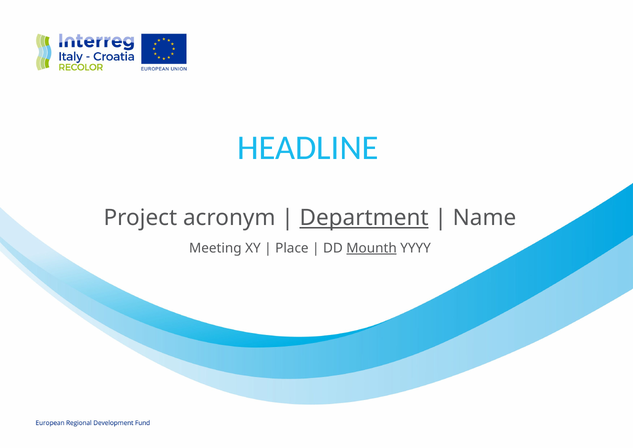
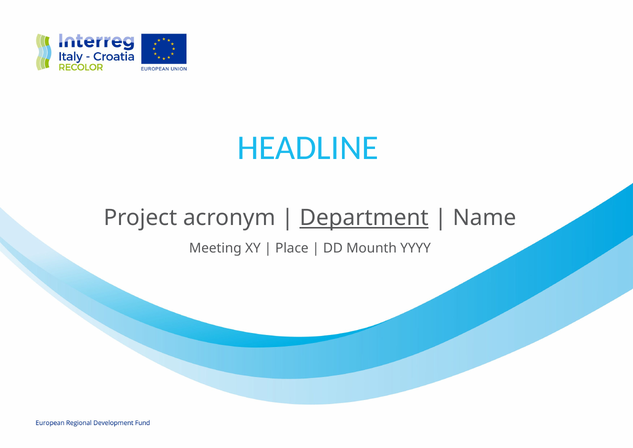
Mounth underline: present -> none (372, 248)
